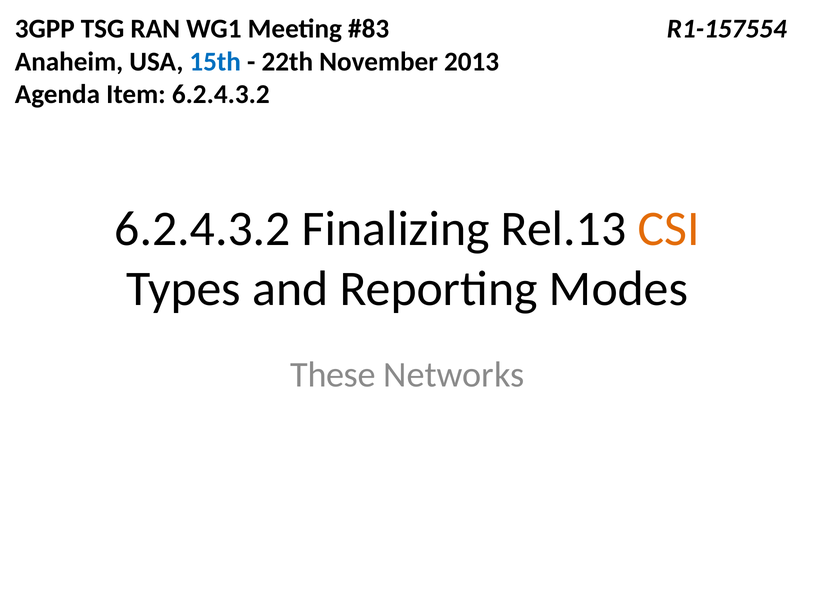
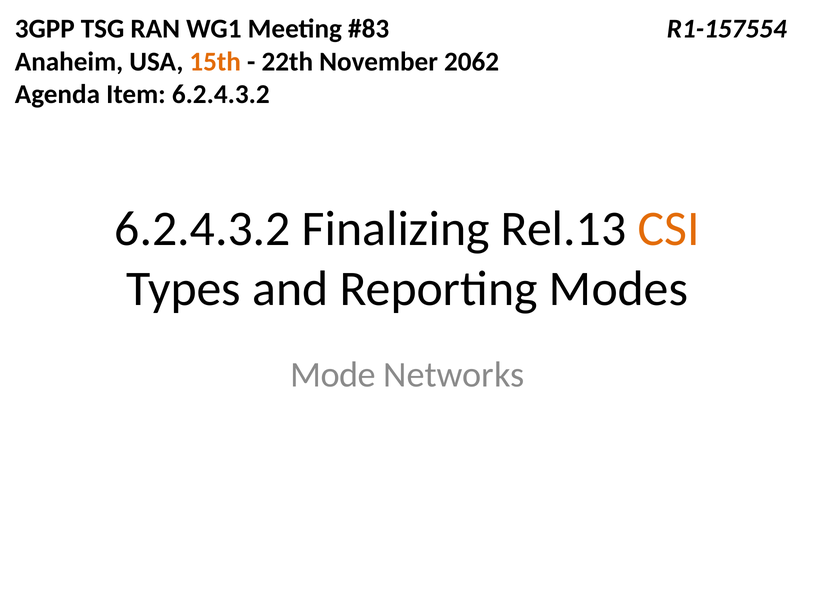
15th colour: blue -> orange (215, 62)
2013: 2013 -> 2062 (472, 62)
These: These -> Mode (333, 375)
